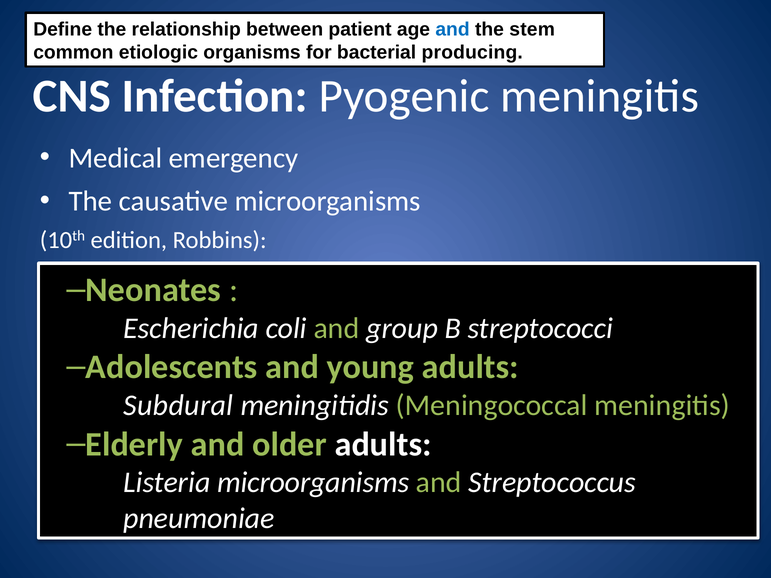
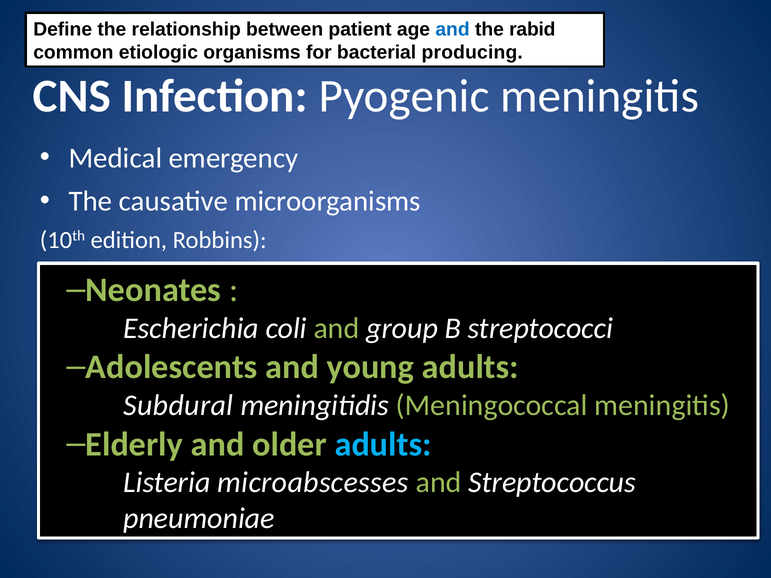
stem: stem -> rabid (532, 30)
adults colour: white -> light blue (383, 444)
Listeria microorganisms: microorganisms -> microabscesses (313, 483)
